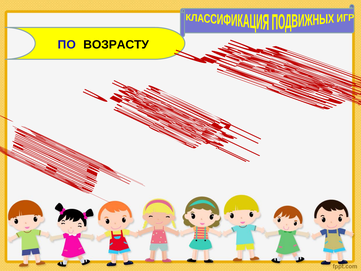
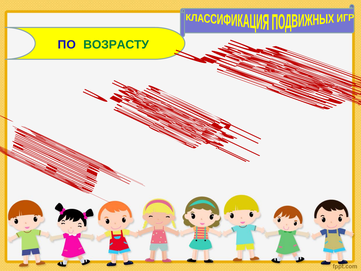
ВОЗРАСТУ colour: black -> green (116, 45)
